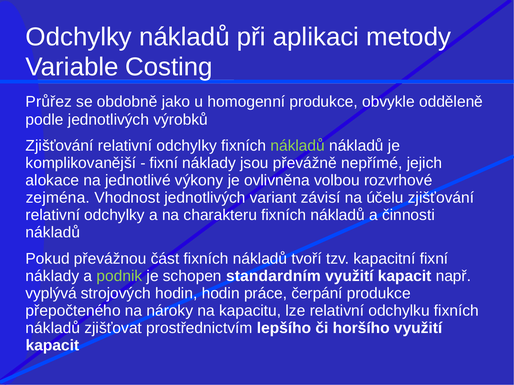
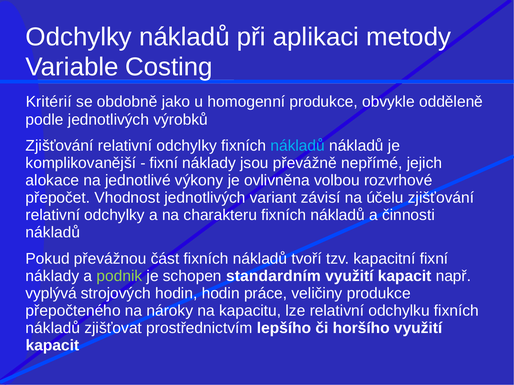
Průřez: Průřez -> Kritérií (49, 102)
nákladů colour: light green -> light blue (298, 146)
zejména: zejména -> přepočet (58, 198)
čerpání: čerpání -> veličiny (317, 294)
